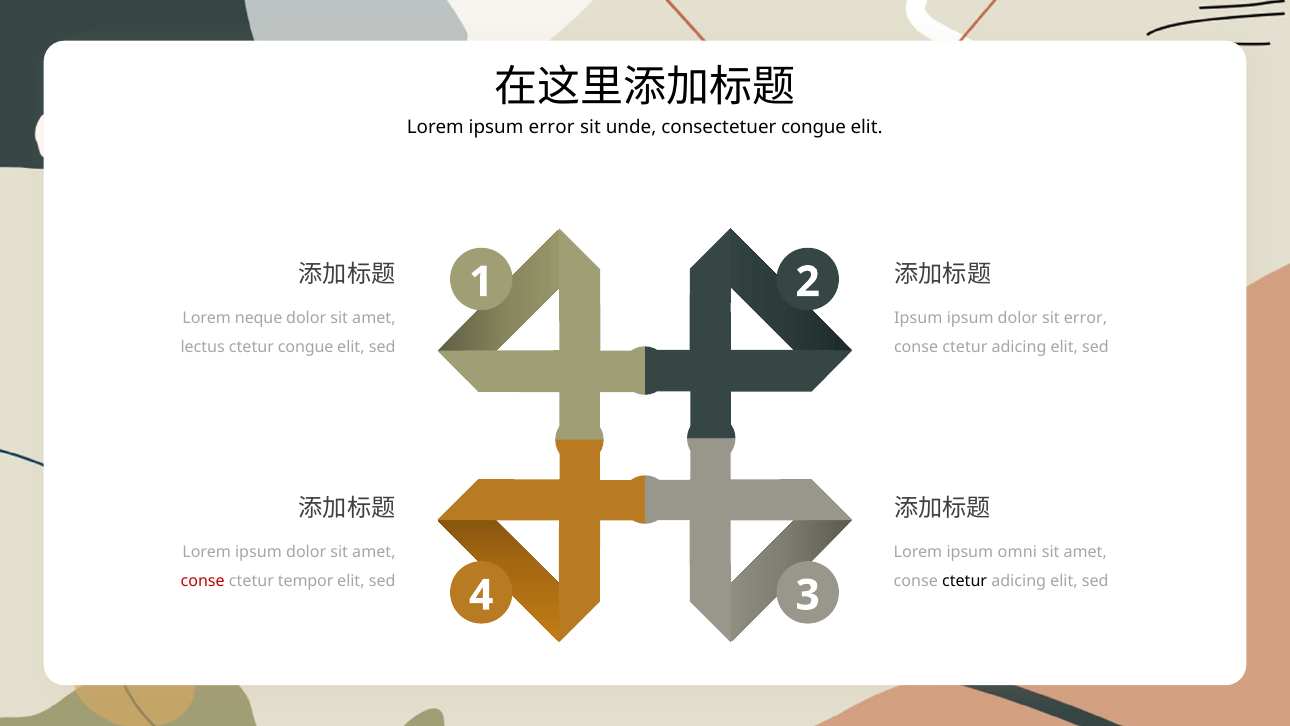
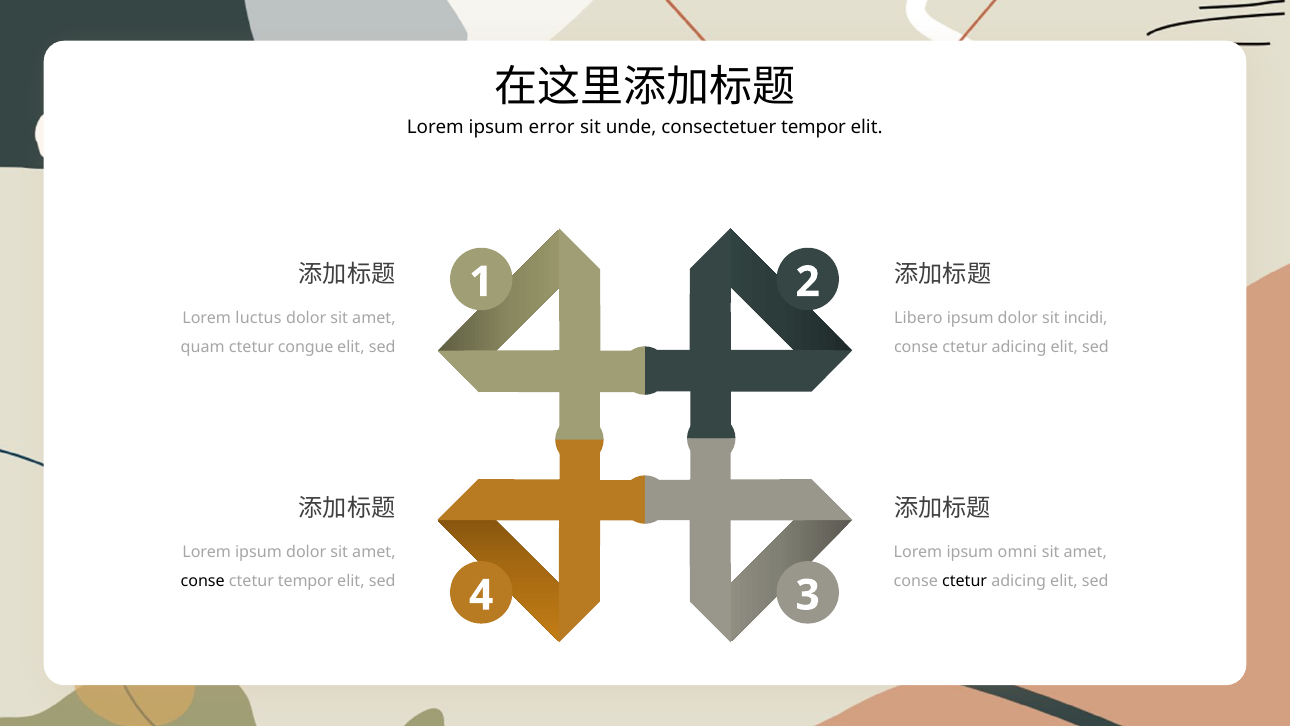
consectetuer congue: congue -> tempor (814, 127)
neque: neque -> luctus (259, 318)
Ipsum: Ipsum -> Libero (918, 318)
sit error: error -> incidi (1086, 318)
lectus: lectus -> quam (203, 347)
conse colour: red -> black (203, 581)
